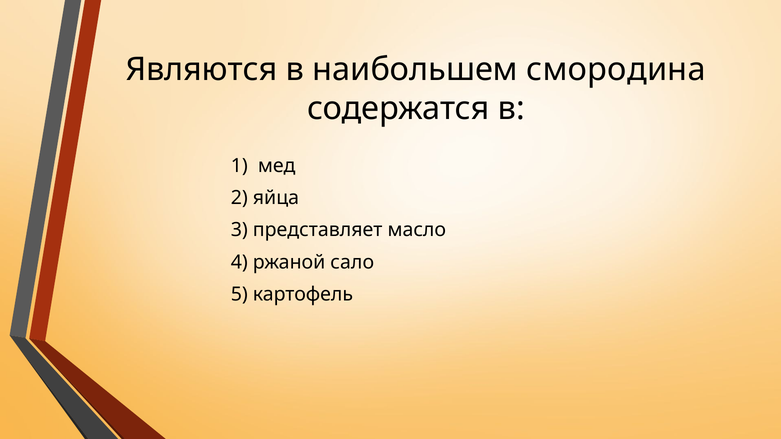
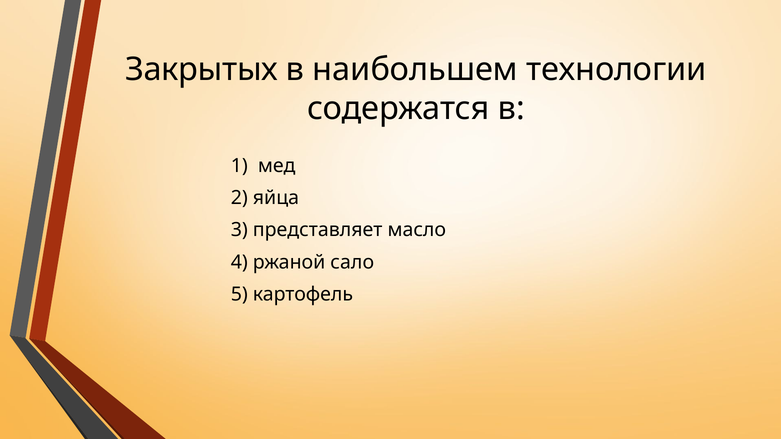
Являются: Являются -> Закрытых (202, 69)
смородина: смородина -> технологии (616, 69)
